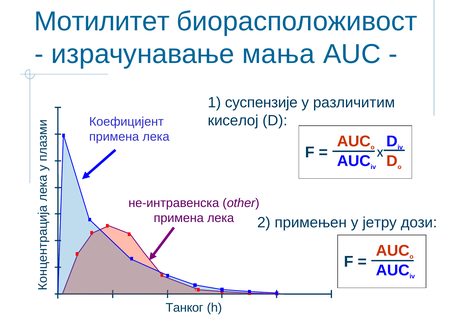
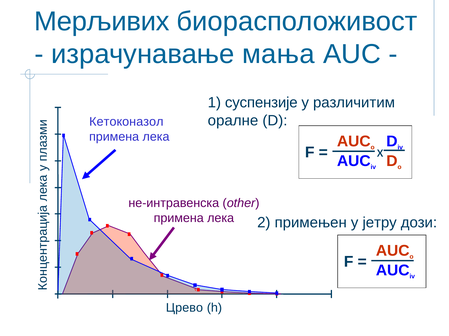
Мотилитет: Мотилитет -> Мерљивих (102, 21)
киселој: киселој -> оралне (233, 121)
Коефицијент: Коефицијент -> Кетоконазол (126, 122)
Танког: Танког -> Црево (184, 308)
